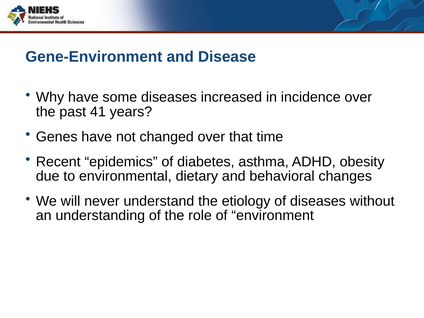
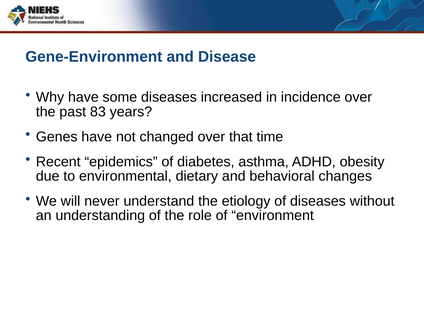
41: 41 -> 83 (98, 112)
